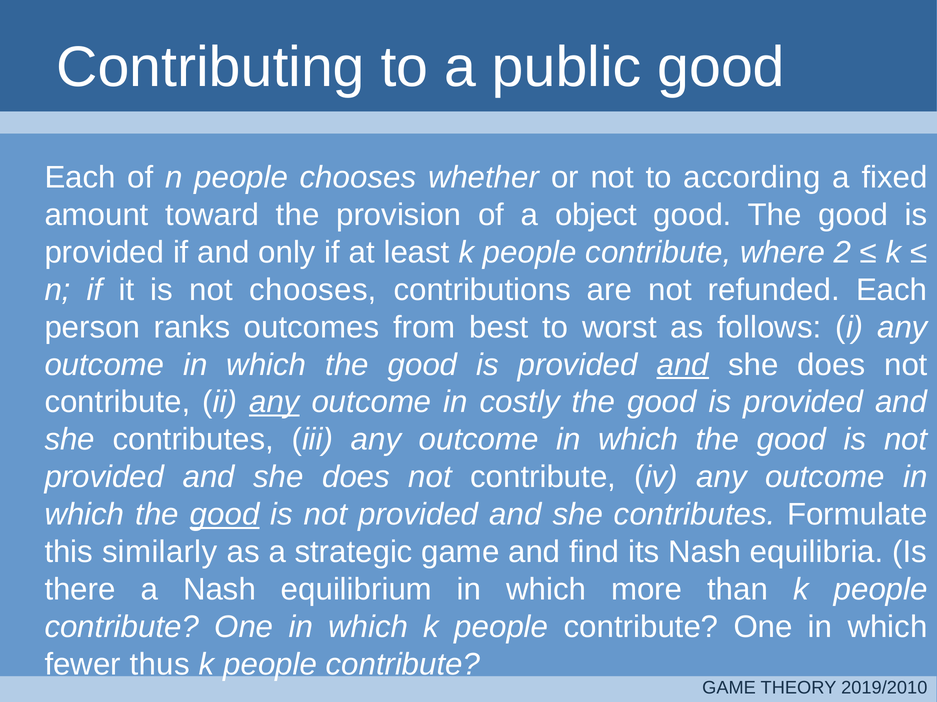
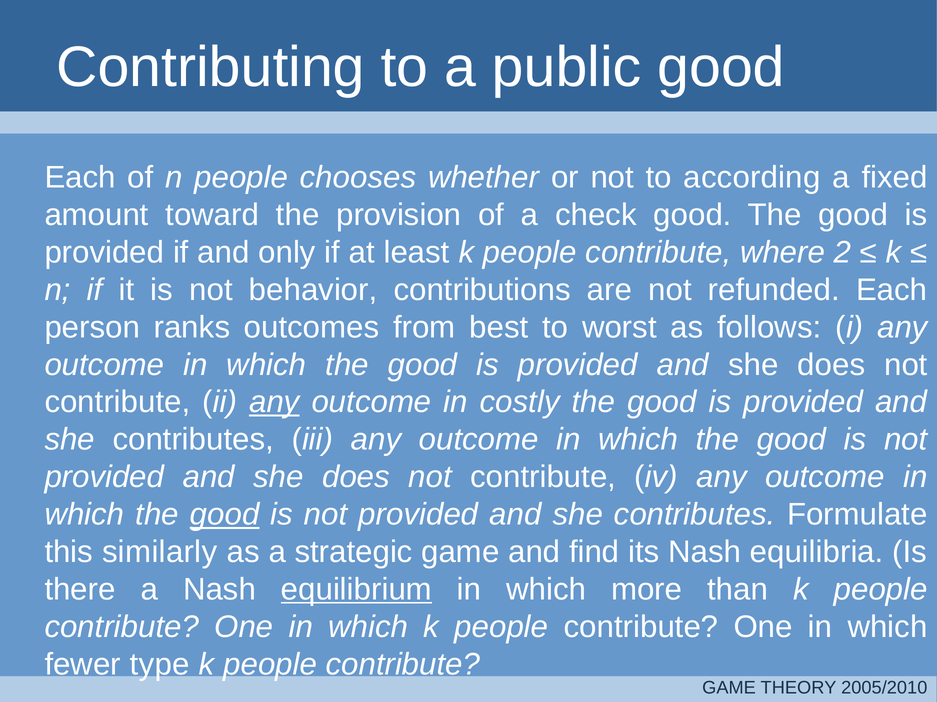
object: object -> check (596, 215)
not chooses: chooses -> behavior (313, 290)
and underline: present -> none (683, 365)
equilibrium underline: none -> present (356, 590)
thus: thus -> type (160, 665)
2019/2010: 2019/2010 -> 2005/2010 (884, 688)
